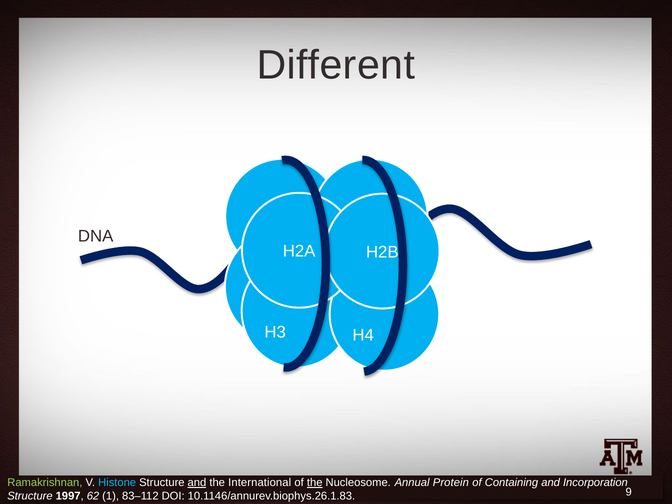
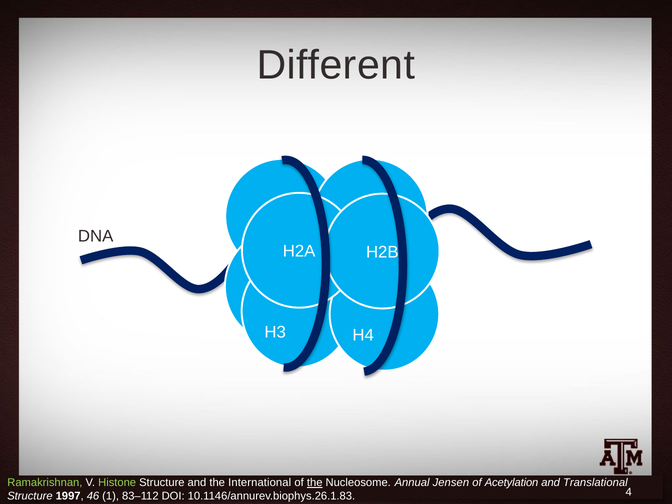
Histone colour: light blue -> light green (117, 483)
and underline: present -> none (197, 483)
Protein: Protein -> Jensen (451, 483)
Containing: Containing -> Acetylation (512, 483)
Incorporation: Incorporation -> Translational (595, 483)
62: 62 -> 46 (93, 496)
9: 9 -> 4 (629, 492)
